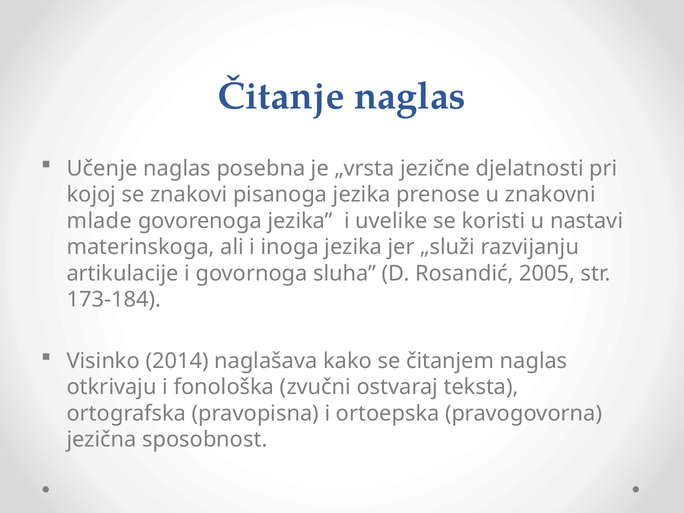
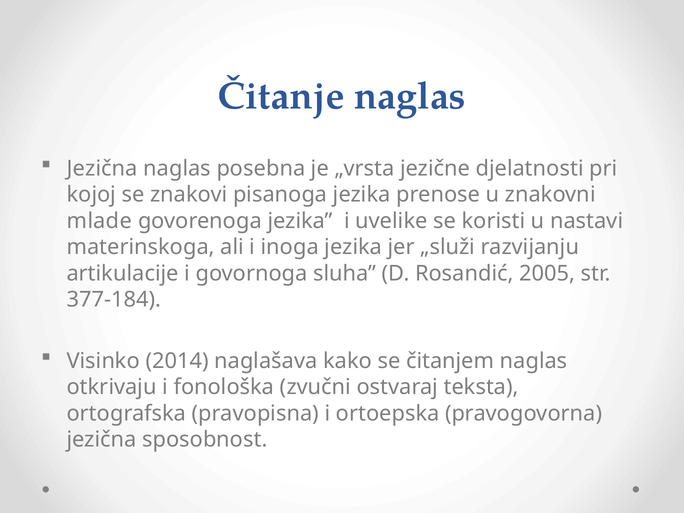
Učenje: Učenje -> Jezična (102, 169)
173-184: 173-184 -> 377-184 (114, 300)
